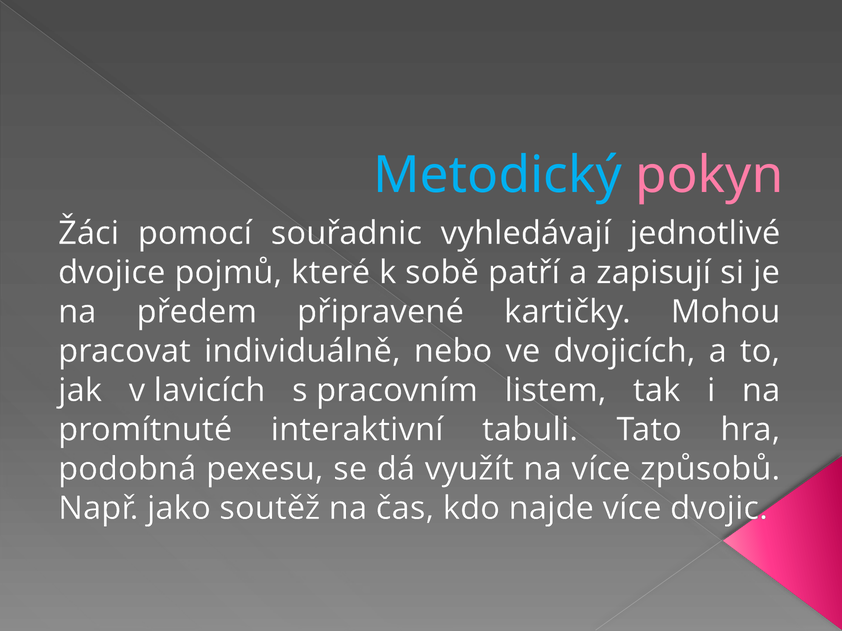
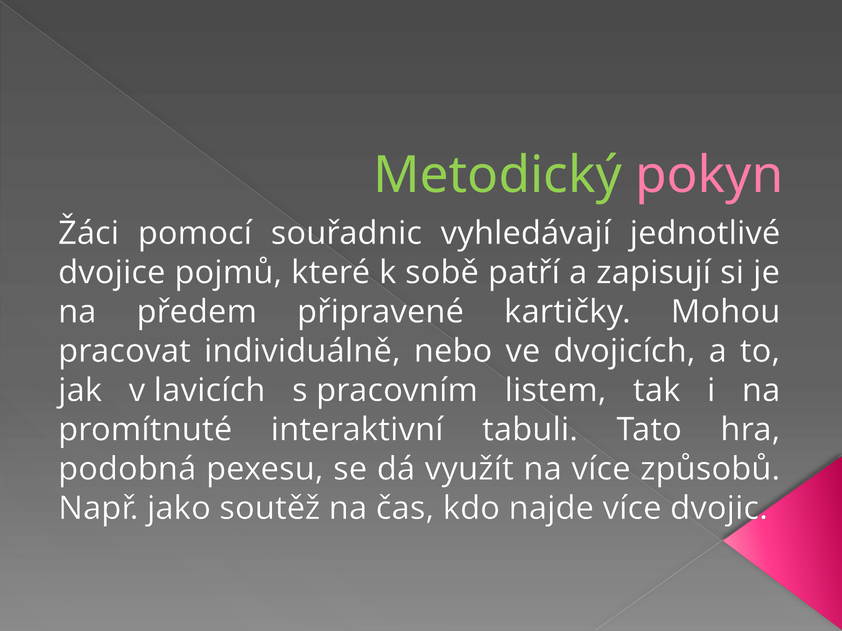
Metodický colour: light blue -> light green (497, 175)
